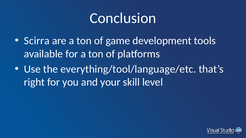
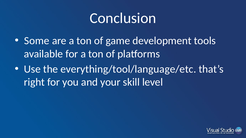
Scirra: Scirra -> Some (37, 41)
